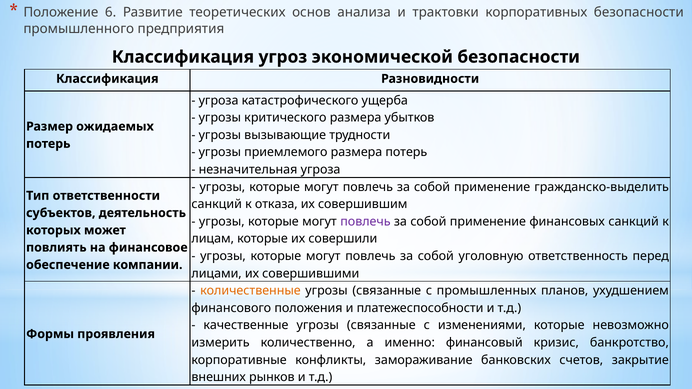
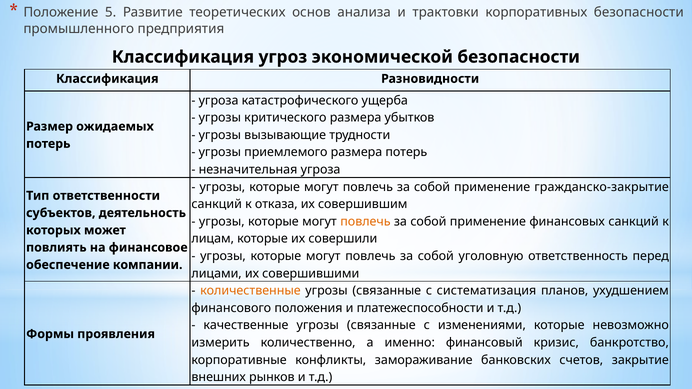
6: 6 -> 5 (111, 13)
гражданско-выделить: гражданско-выделить -> гражданско-закрытие (602, 187)
повлечь colour: purple -> orange (365, 222)
промышленных: промышленных -> систематизация (487, 291)
